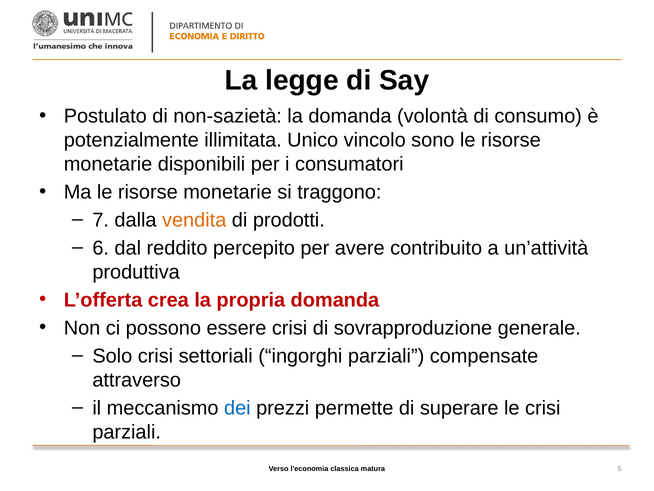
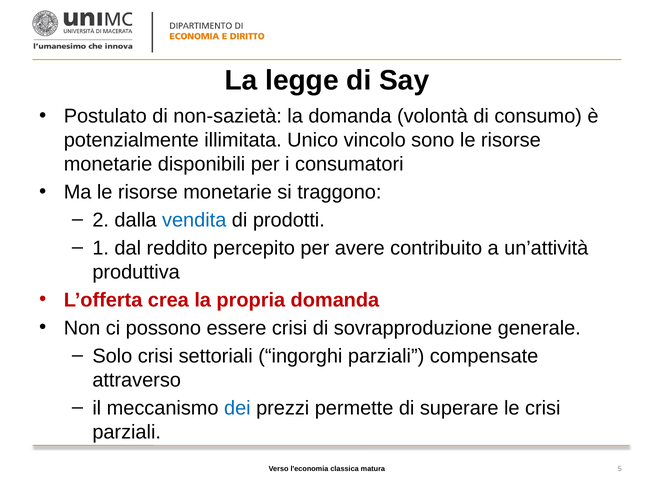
7: 7 -> 2 (101, 220)
vendita colour: orange -> blue (194, 220)
6: 6 -> 1 (101, 248)
